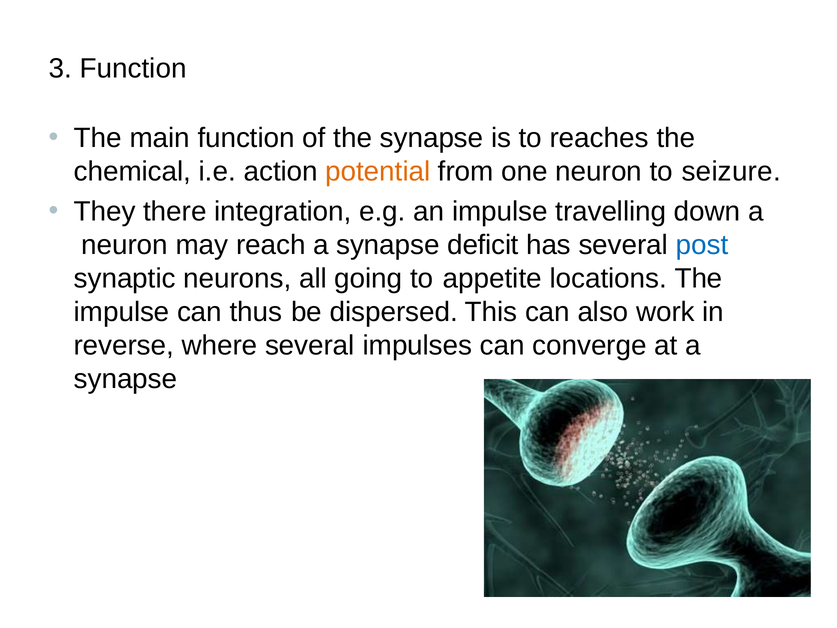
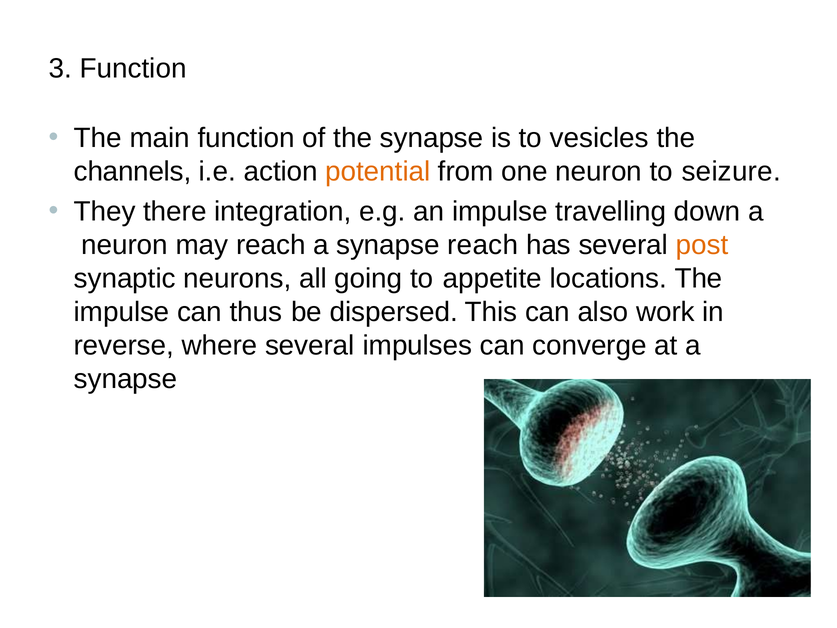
reaches: reaches -> vesicles (599, 138)
chemical: chemical -> channels (133, 171)
synapse deficit: deficit -> reach (483, 245)
post colour: blue -> orange (702, 245)
